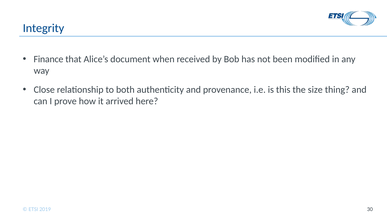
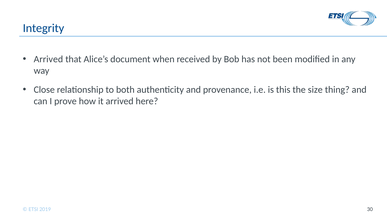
Finance: Finance -> Arrived (48, 59)
